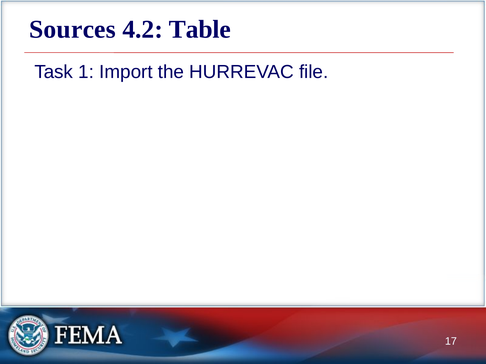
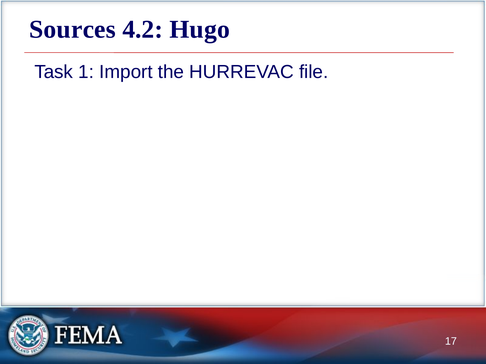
Table: Table -> Hugo (200, 29)
